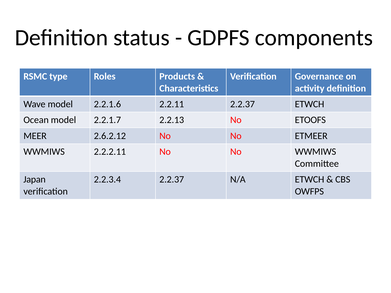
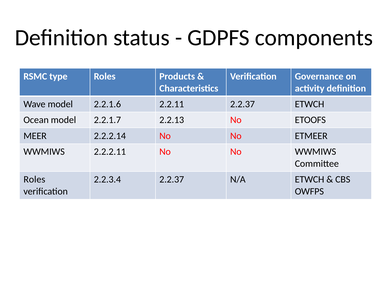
2.6.2.12: 2.6.2.12 -> 2.2.2.14 (110, 136)
Japan: Japan -> Roles (34, 180)
